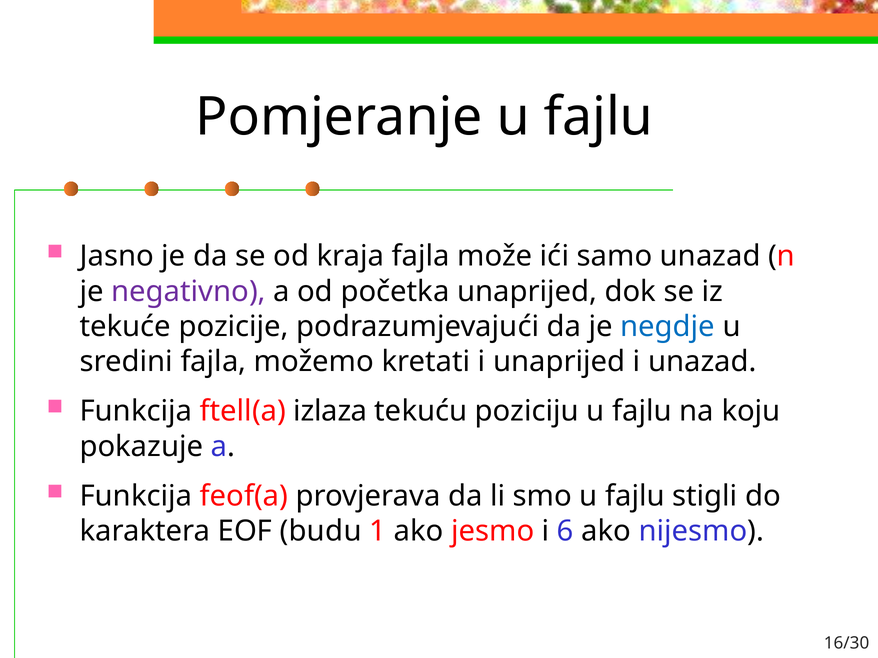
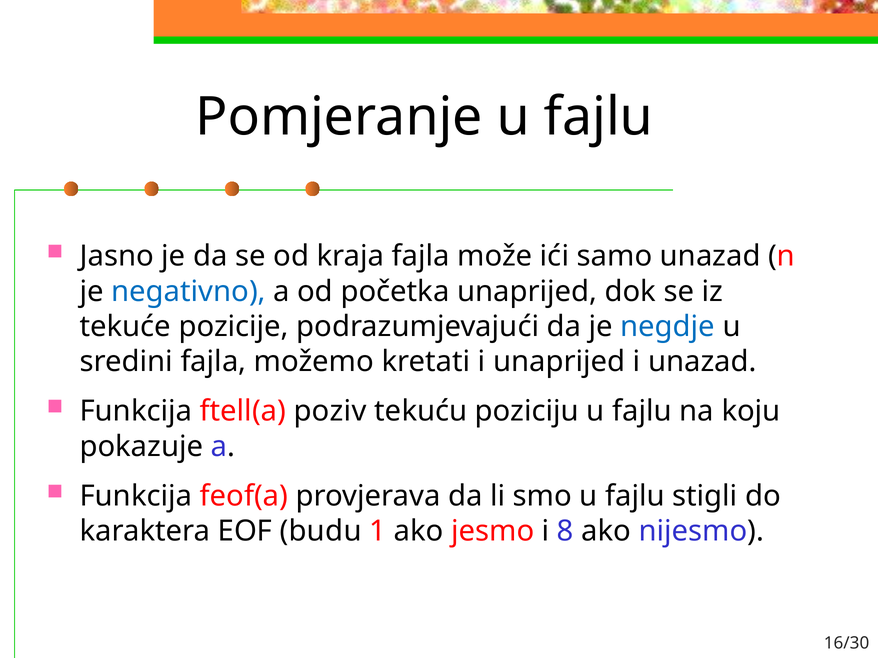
negativno colour: purple -> blue (189, 292)
izlaza: izlaza -> poziv (330, 412)
6: 6 -> 8 (565, 532)
